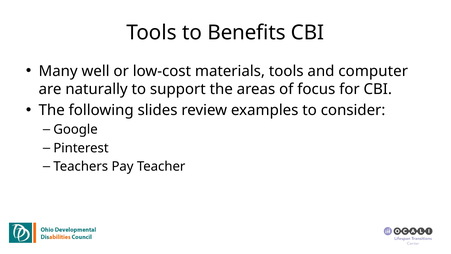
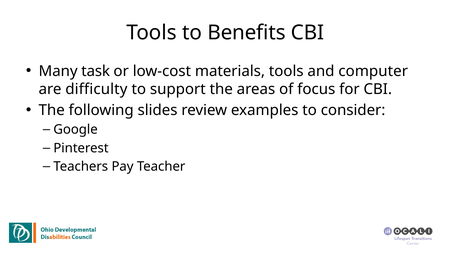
well: well -> task (96, 71)
naturally: naturally -> difficulty (96, 89)
